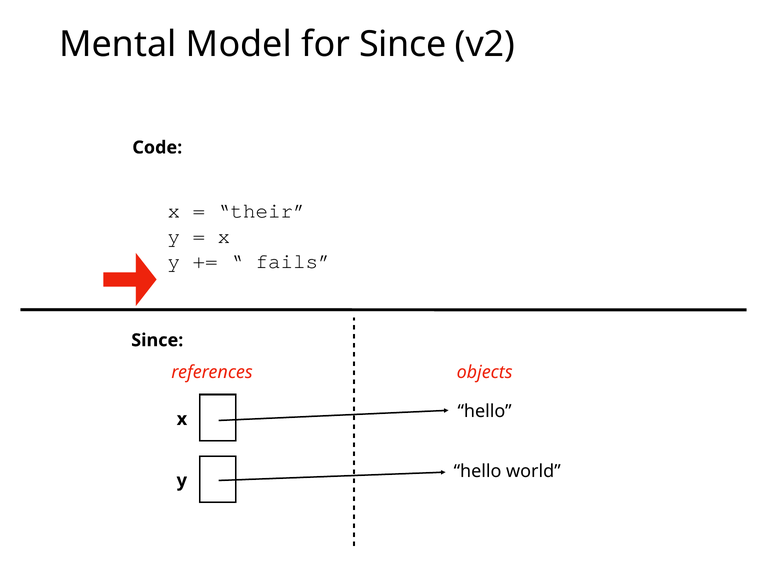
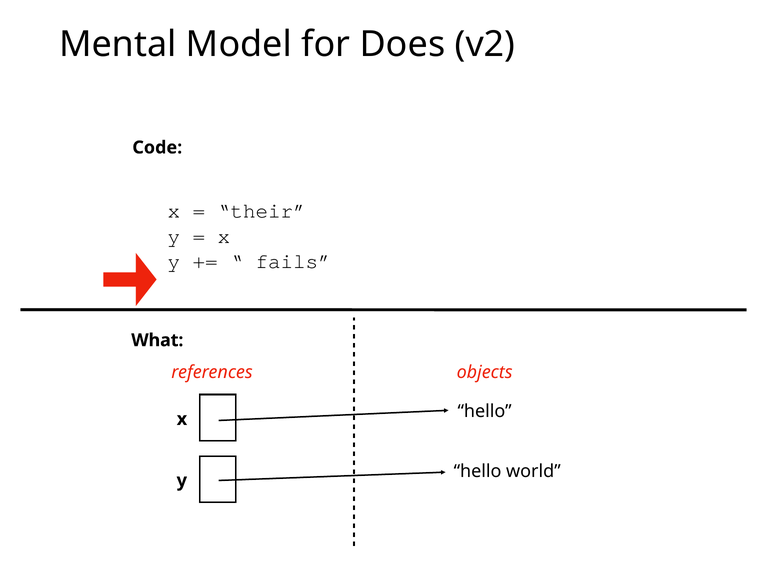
for Since: Since -> Does (402, 44)
Since: Since -> What (157, 340)
